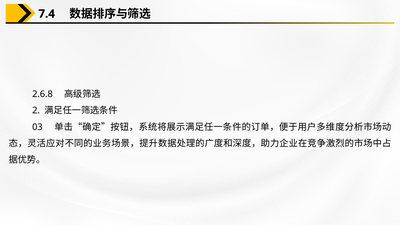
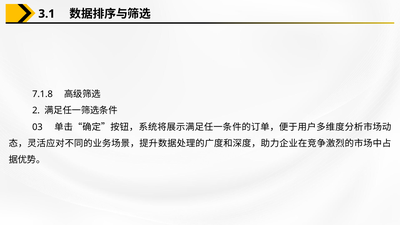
7.4: 7.4 -> 3.1 (47, 14)
2.6.8: 2.6.8 -> 7.1.8 (42, 94)
